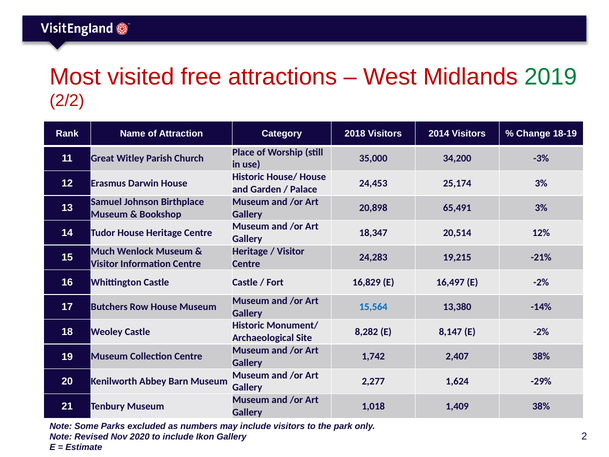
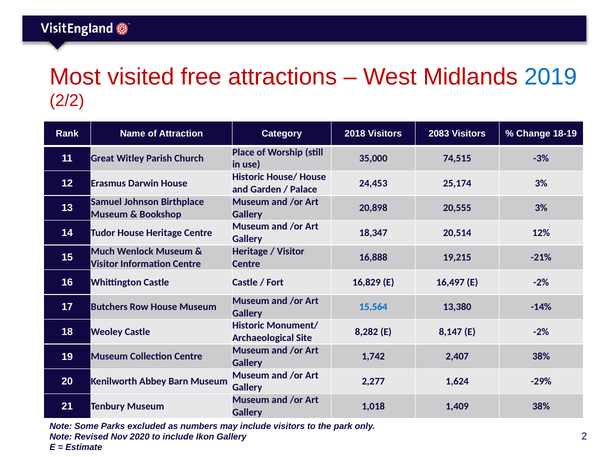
2019 colour: green -> blue (551, 77)
2014: 2014 -> 2083 (439, 134)
34,200: 34,200 -> 74,515 (457, 158)
65,491: 65,491 -> 20,555 (457, 208)
24,283: 24,283 -> 16,888 (373, 257)
